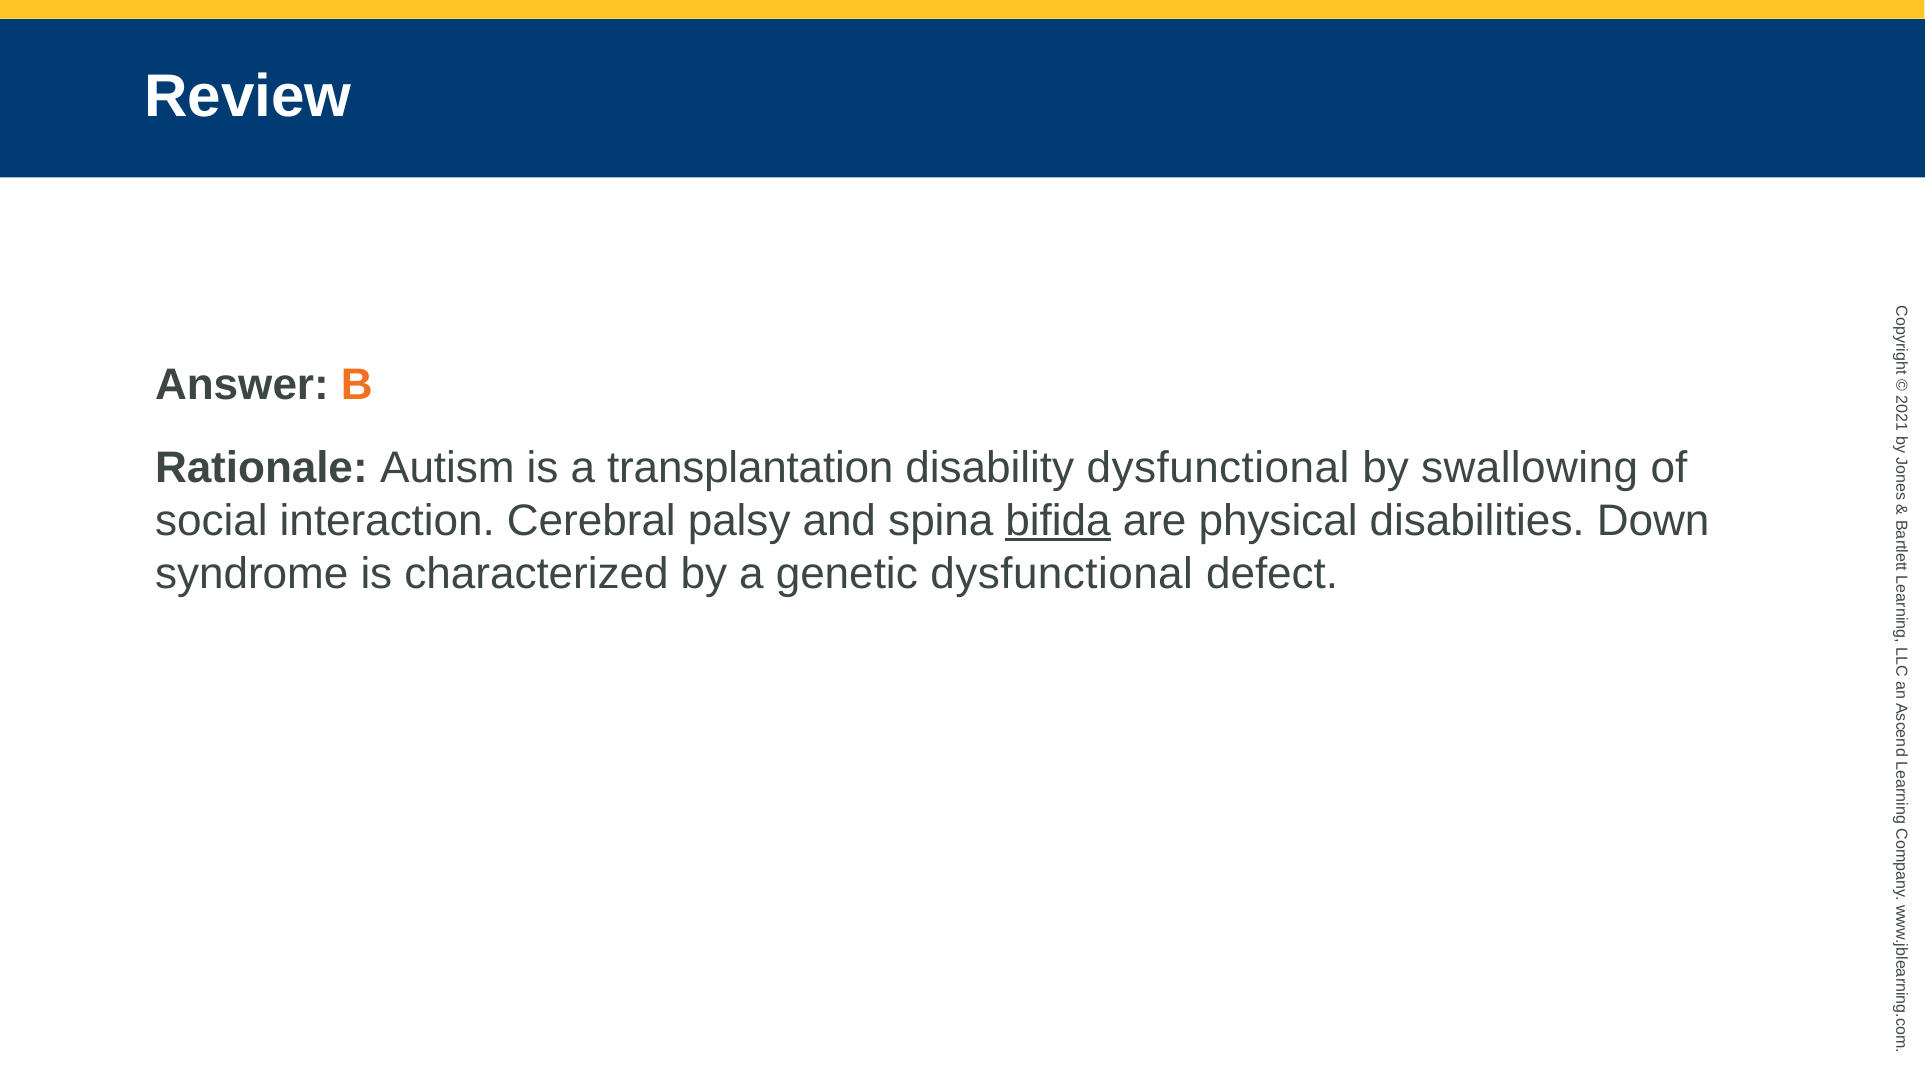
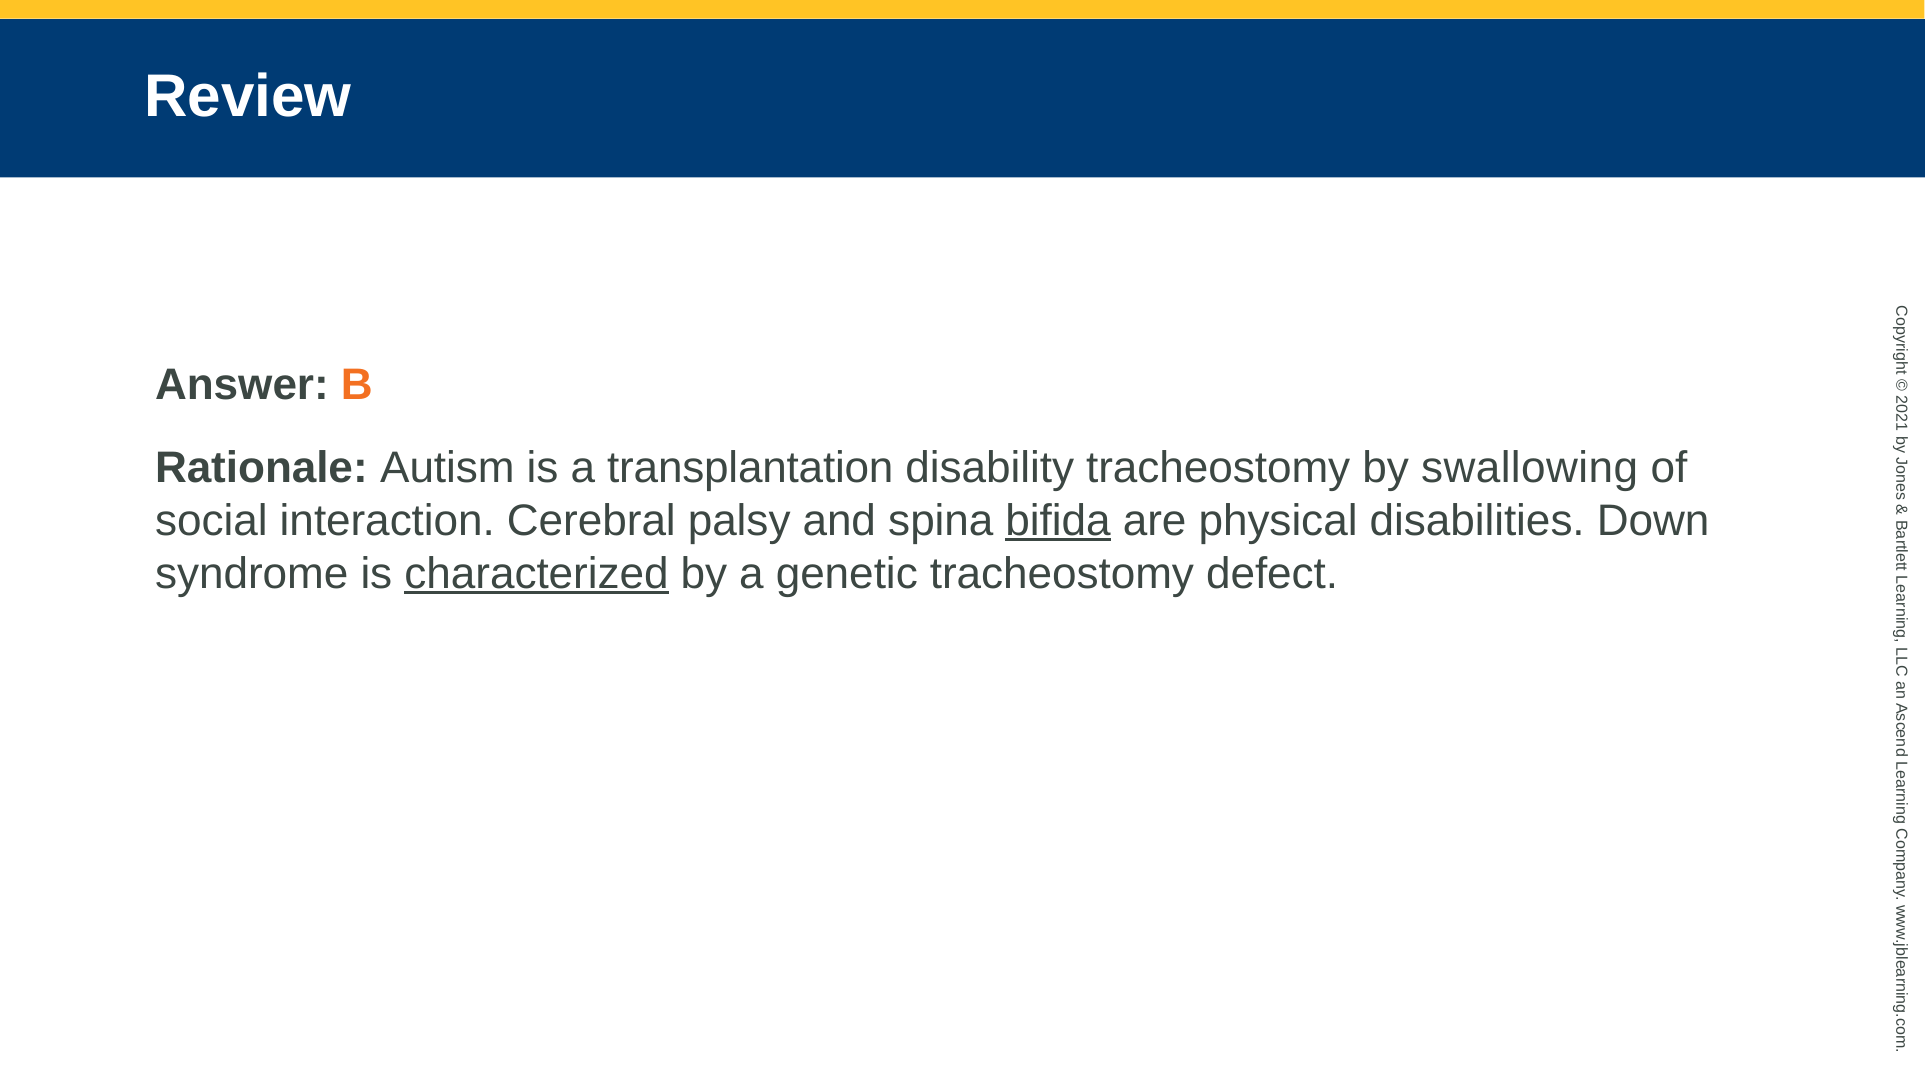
disability dysfunctional: dysfunctional -> tracheostomy (1218, 468)
characterized underline: none -> present (537, 574)
genetic dysfunctional: dysfunctional -> tracheostomy (1062, 574)
